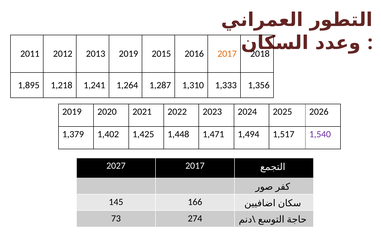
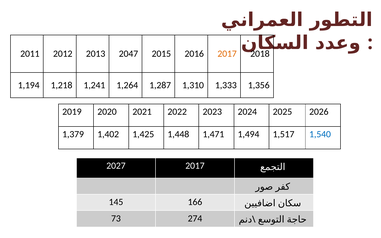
2013 2019: 2019 -> 2047 (128, 54)
1,895: 1,895 -> 1,194 (29, 85)
1,540 colour: purple -> blue (320, 134)
